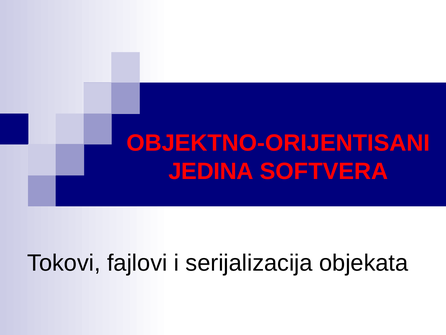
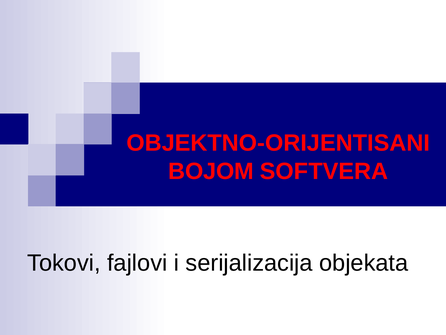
JEDINA: JEDINA -> BOJOM (211, 171)
